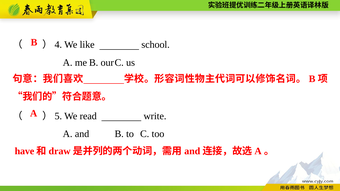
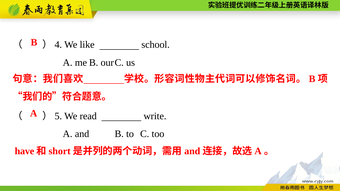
draw: draw -> short (60, 151)
